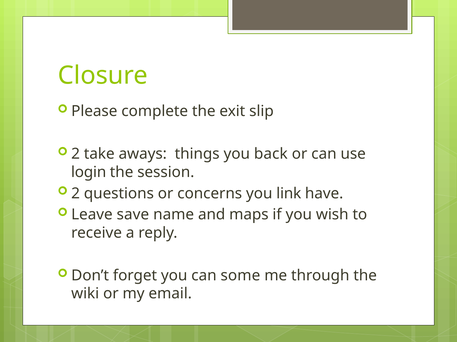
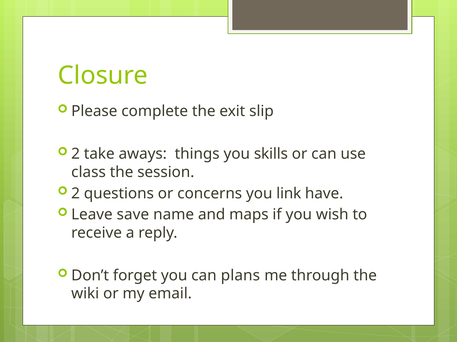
back: back -> skills (271, 154)
login: login -> class (89, 172)
some: some -> plans (240, 276)
